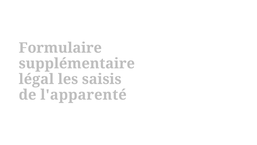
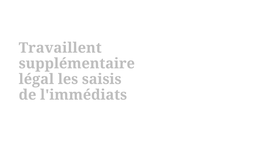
Formulaire: Formulaire -> Travaillent (60, 48)
l'apparenté: l'apparenté -> l'immédiats (84, 95)
